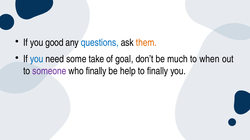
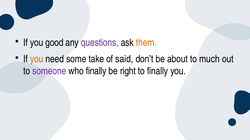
questions colour: blue -> purple (100, 43)
you colour: blue -> orange (37, 59)
goal: goal -> said (124, 59)
much: much -> about (178, 59)
when: when -> much (209, 59)
help: help -> right (128, 71)
